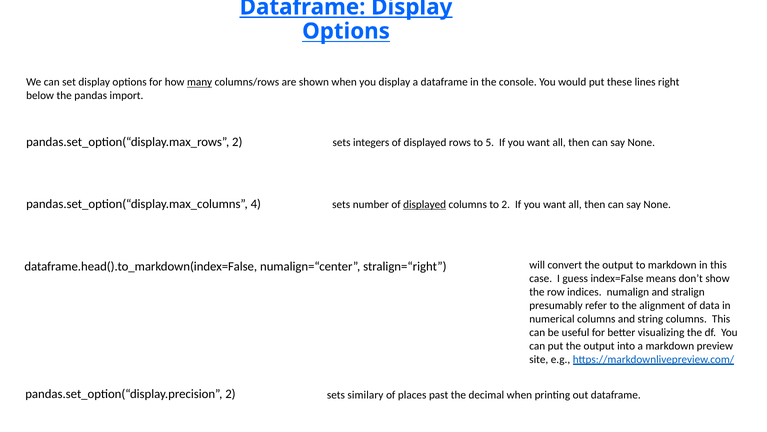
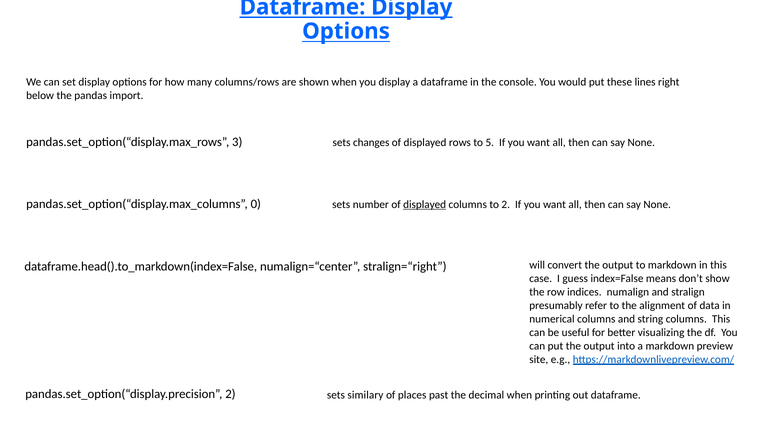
many underline: present -> none (200, 82)
pandas.set_option(“display.max_rows 2: 2 -> 3 (237, 142)
integers: integers -> changes (371, 142)
4: 4 -> 0 (256, 204)
